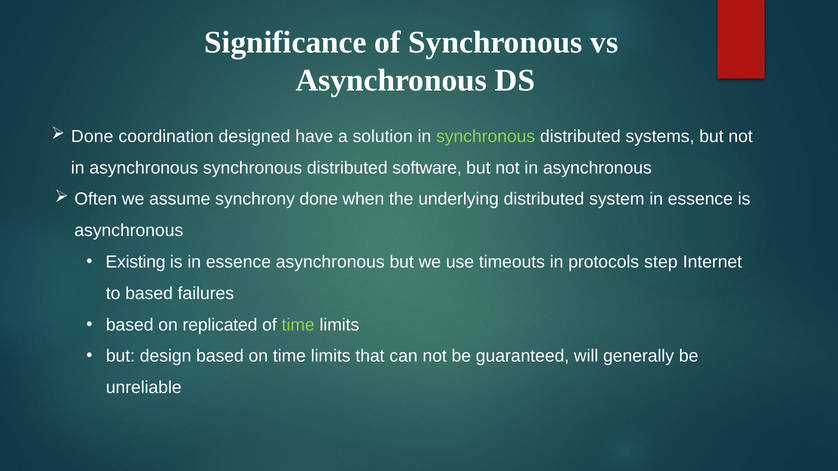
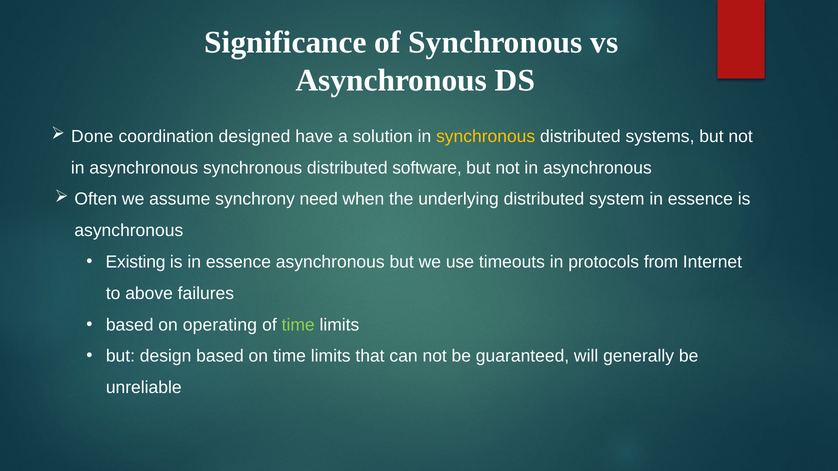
synchronous colour: light green -> yellow (486, 136)
synchrony done: done -> need (319, 199)
step: step -> from (661, 262)
to based: based -> above (149, 294)
replicated: replicated -> operating (220, 325)
